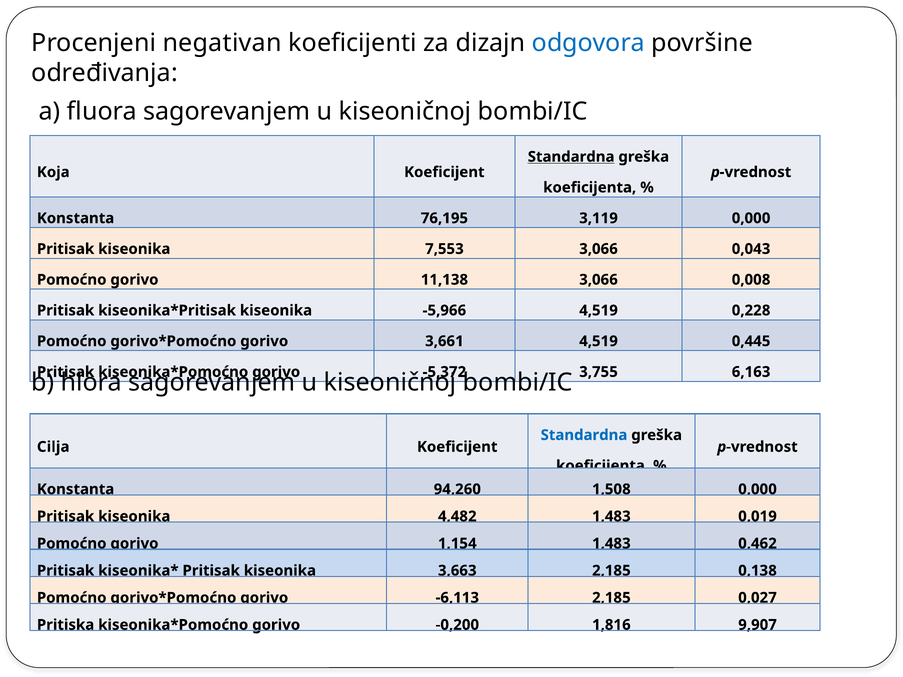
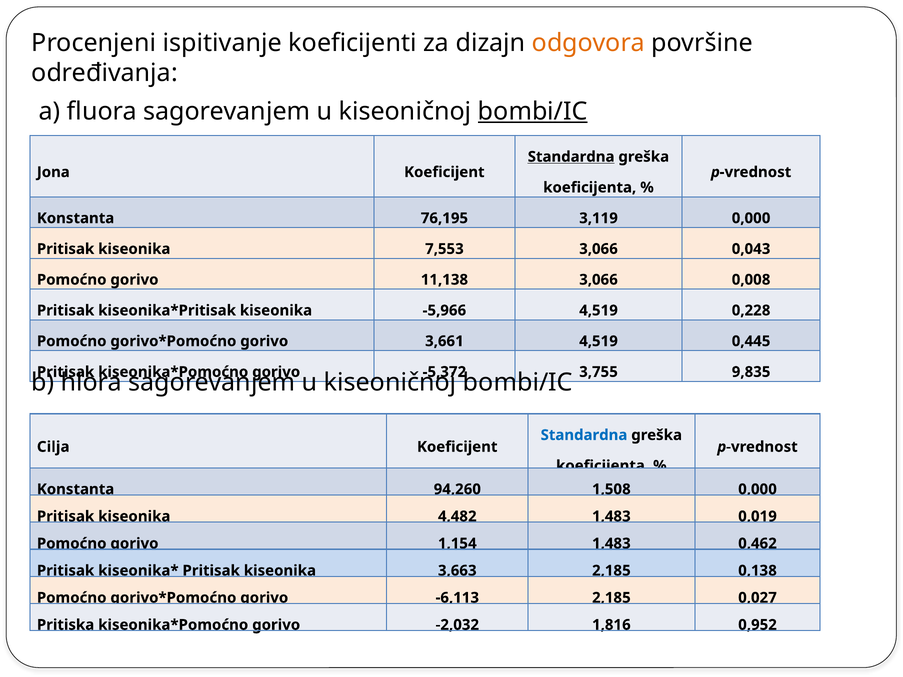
negativan: negativan -> ispitivanje (222, 43)
odgovora colour: blue -> orange (588, 43)
bombi/IC underline: none -> present (533, 112)
Koja: Koja -> Jona (53, 172)
6,163: 6,163 -> 9,835 (751, 372)
-0,200: -0,200 -> -2,032 (457, 625)
9,907: 9,907 -> 0,952 (758, 625)
